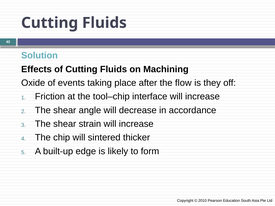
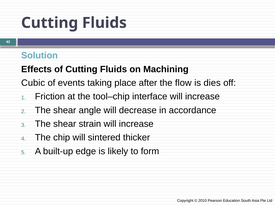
Oxide: Oxide -> Cubic (33, 83)
they: they -> dies (212, 83)
